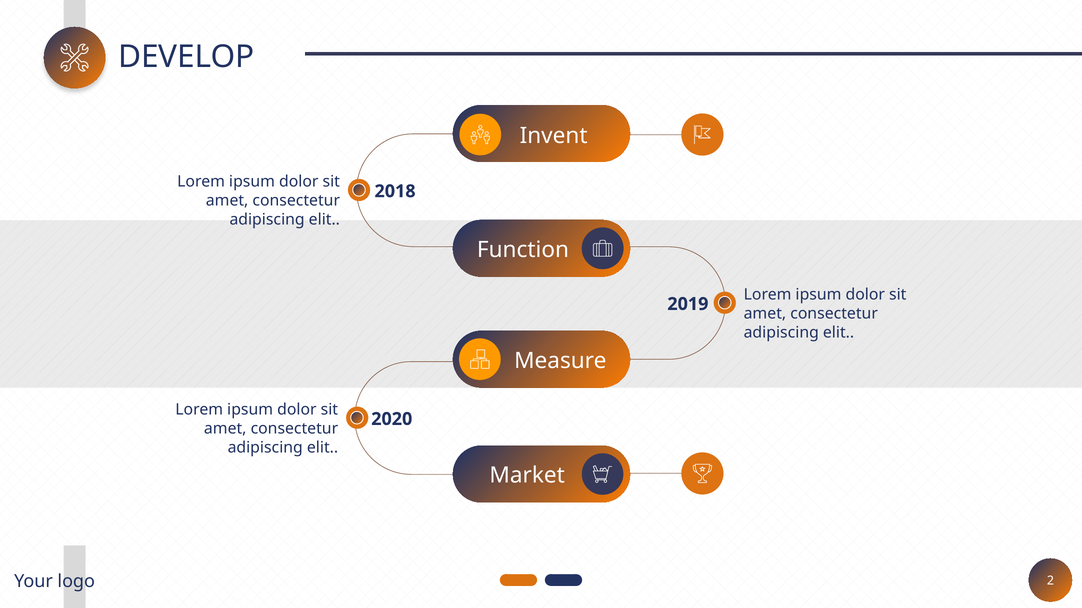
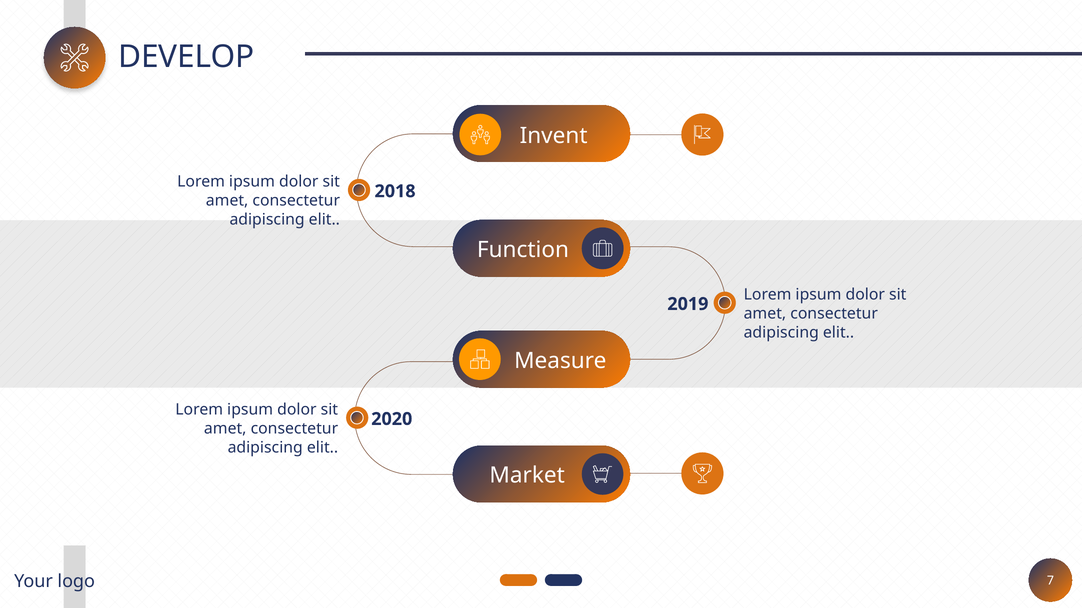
2: 2 -> 7 (1050, 581)
